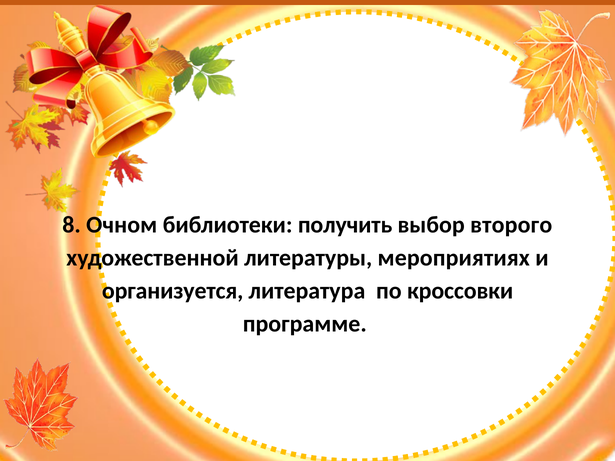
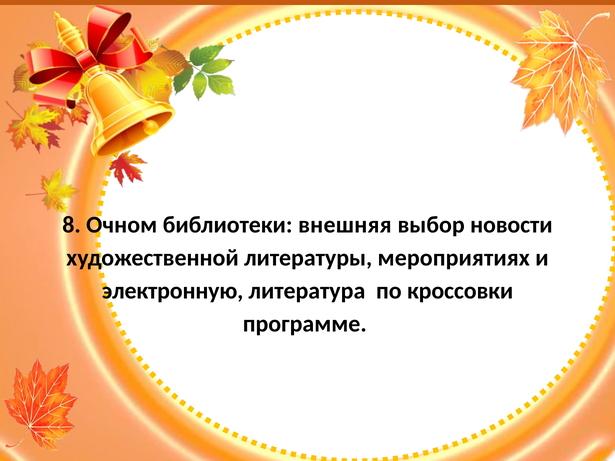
получить: получить -> внешняя (345, 225)
второго: второго -> новости (511, 225)
организуется: организуется -> электронную (173, 291)
